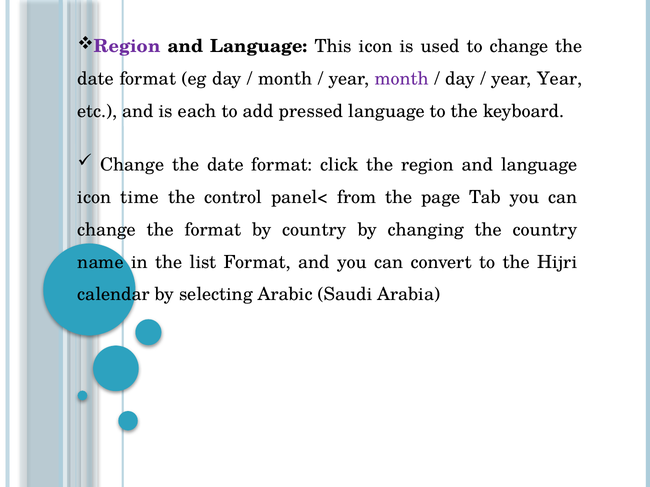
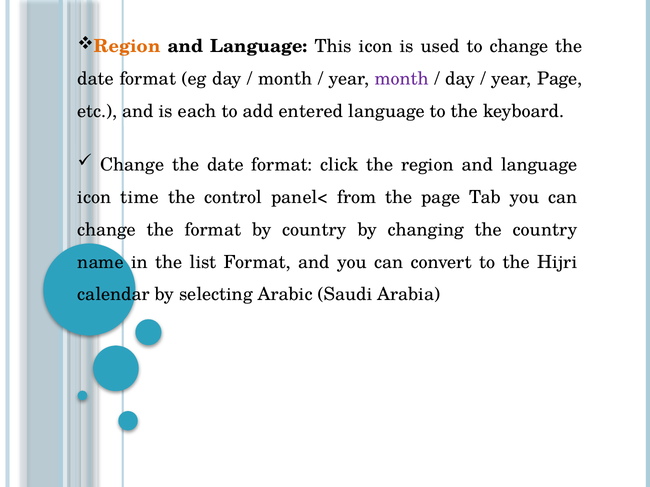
Region colour: purple -> orange (127, 46)
year Year: Year -> Page (560, 79)
pressed: pressed -> entered (311, 111)
